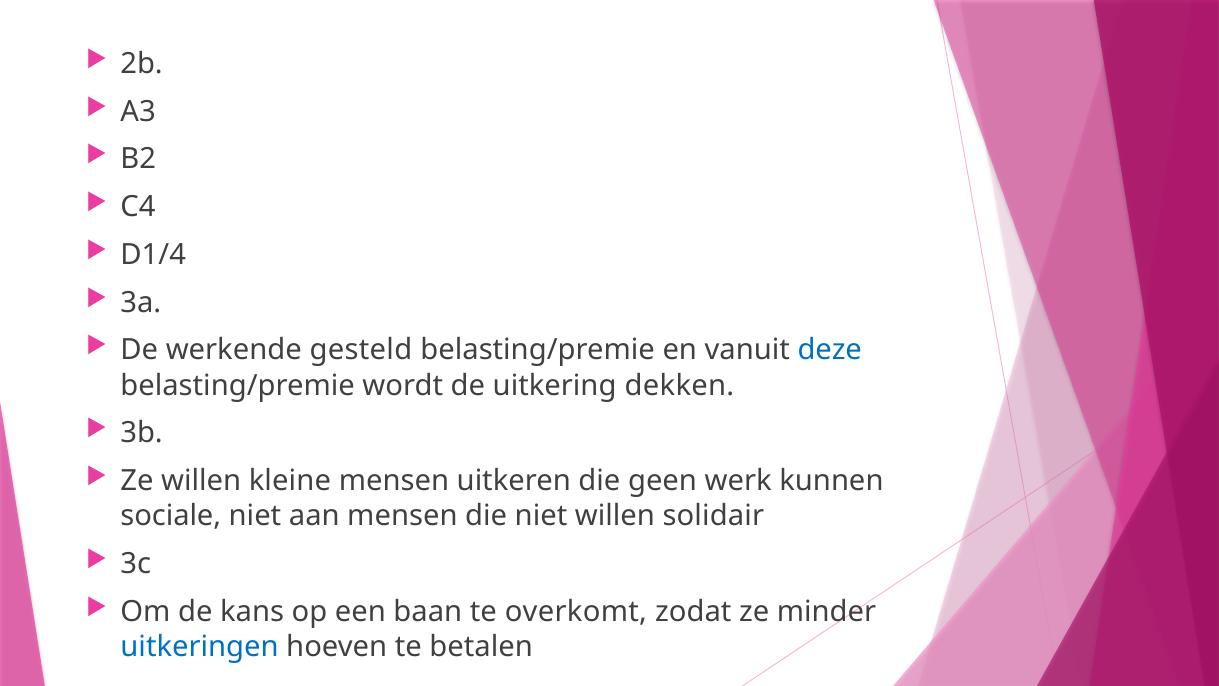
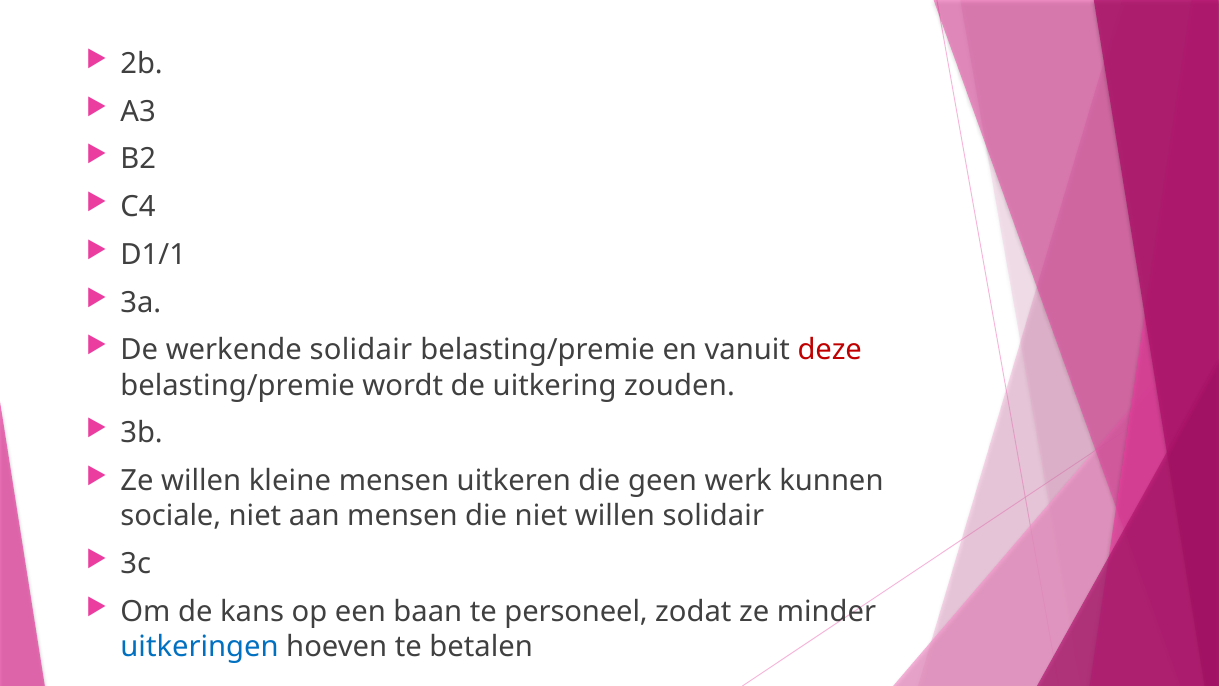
D1/4: D1/4 -> D1/1 (153, 255)
werkende gesteld: gesteld -> solidair (361, 350)
deze colour: blue -> red (830, 350)
dekken: dekken -> zouden (680, 385)
overkomt: overkomt -> personeel (576, 611)
